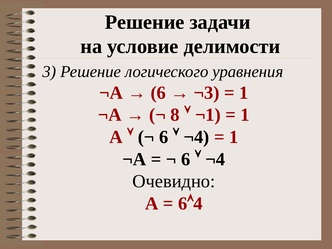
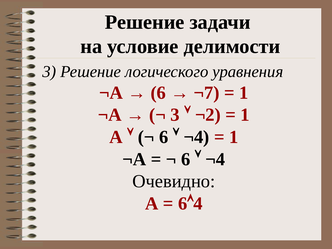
¬3: ¬3 -> ¬7 (206, 93)
8: 8 -> 3 (175, 115)
¬1: ¬1 -> ¬2 (208, 115)
